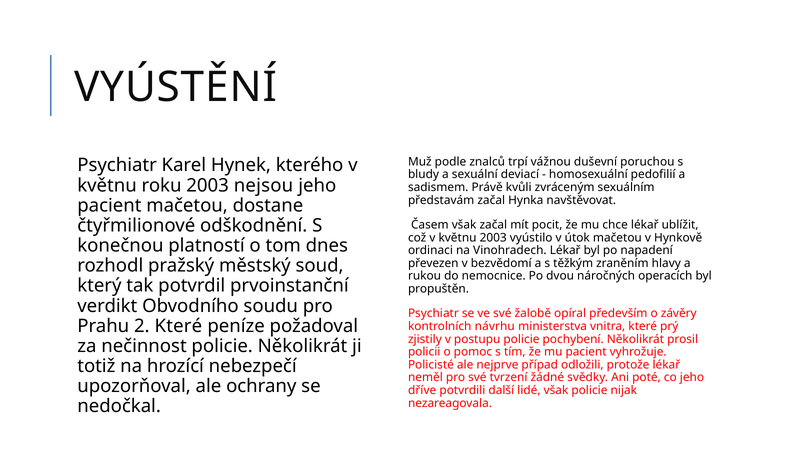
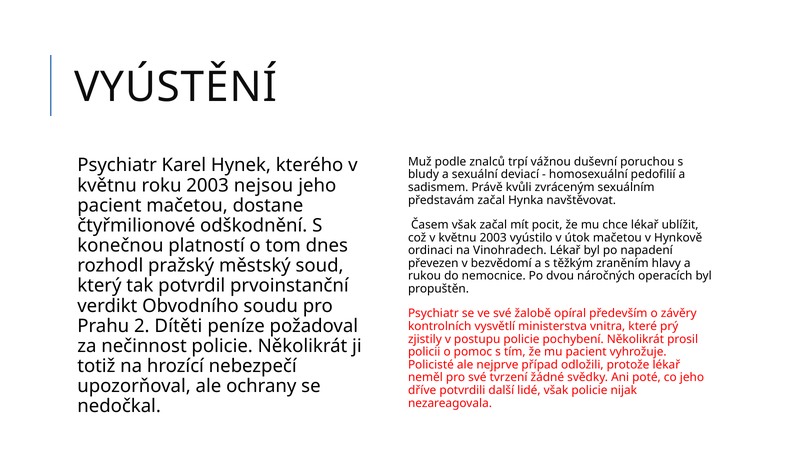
2 Které: Které -> Dítěti (178, 326)
návrhu: návrhu -> vysvětlí (495, 326)
